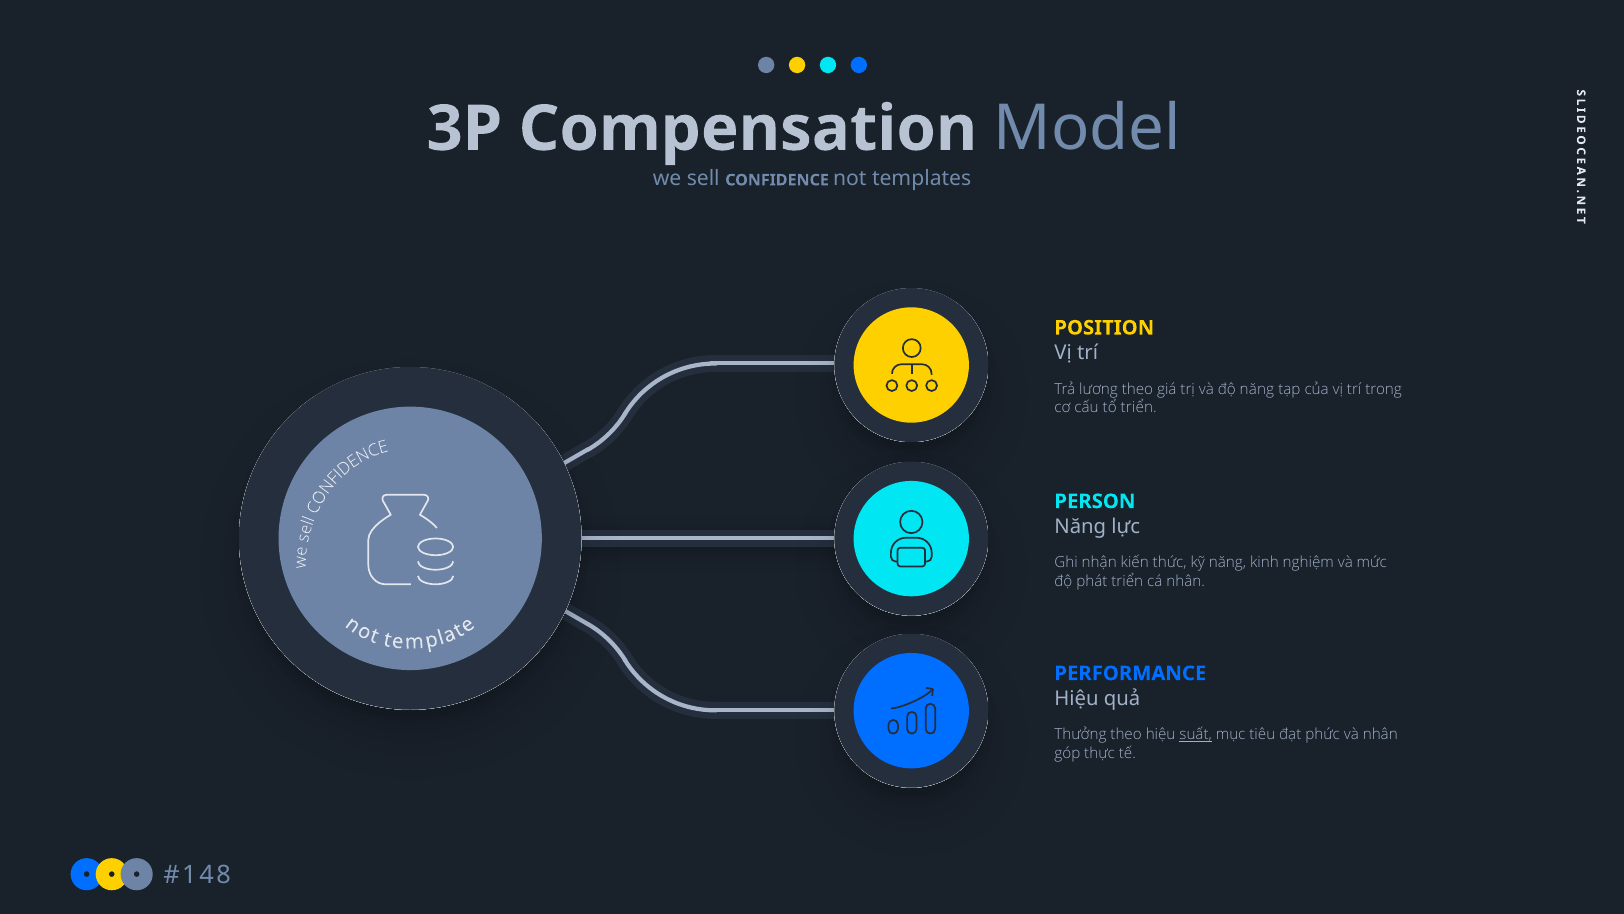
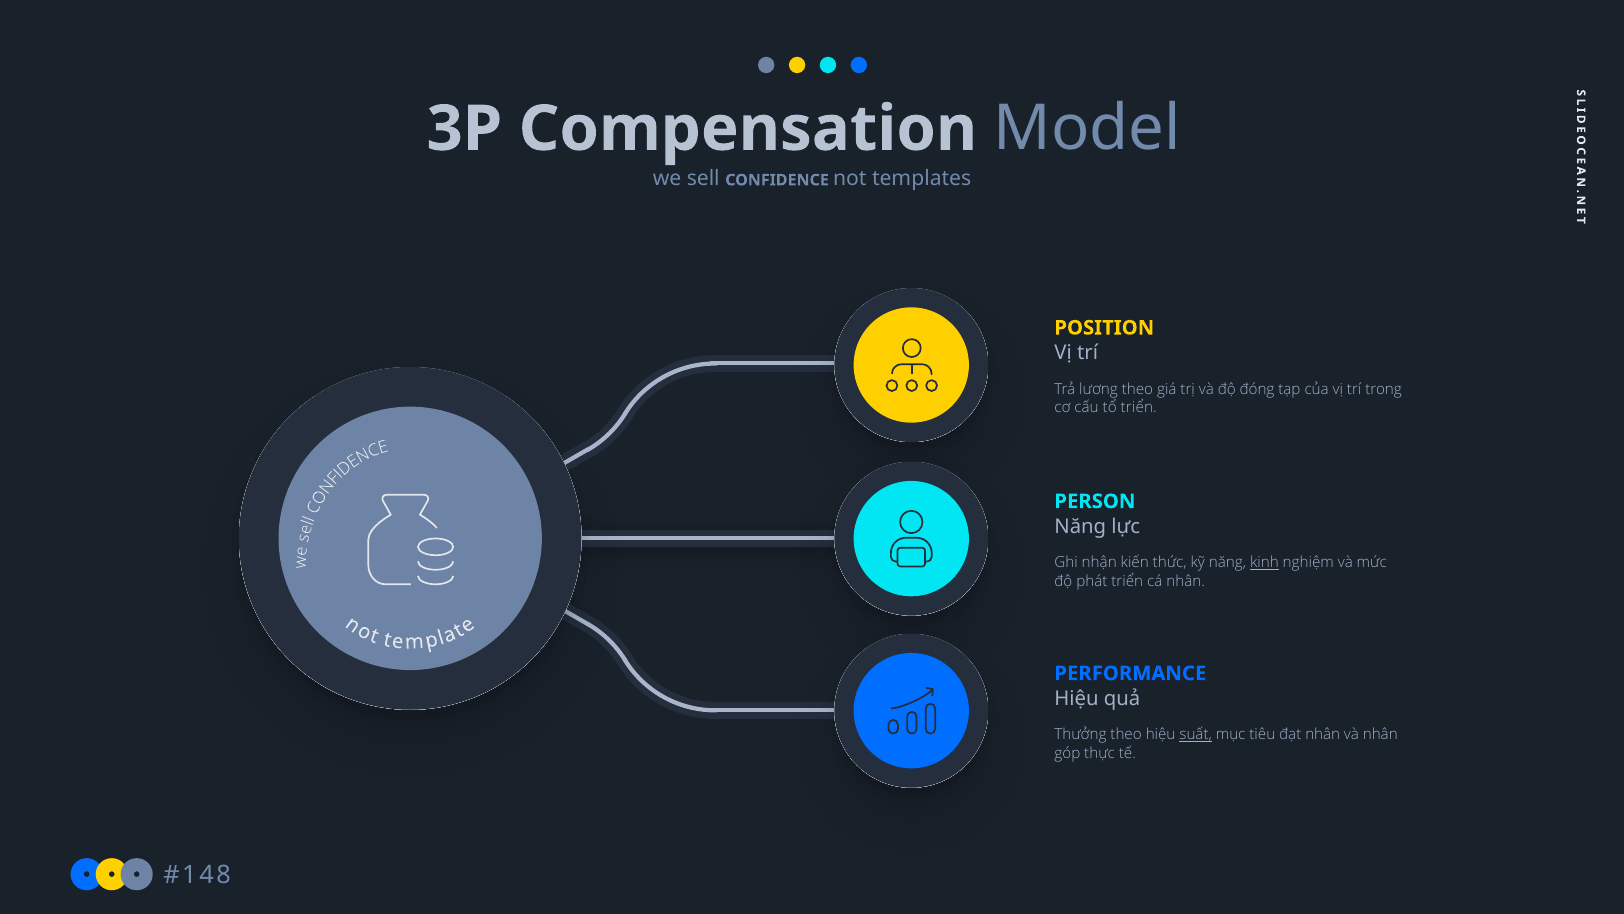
độ năng: năng -> đóng (1257, 389)
kinh underline: none -> present (1264, 562)
đạt phức: phức -> nhân (1323, 734)
